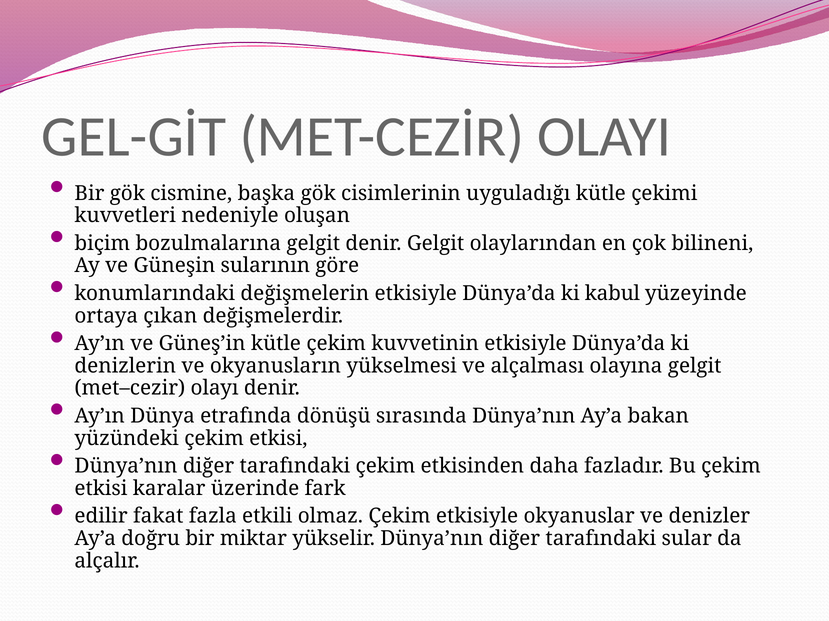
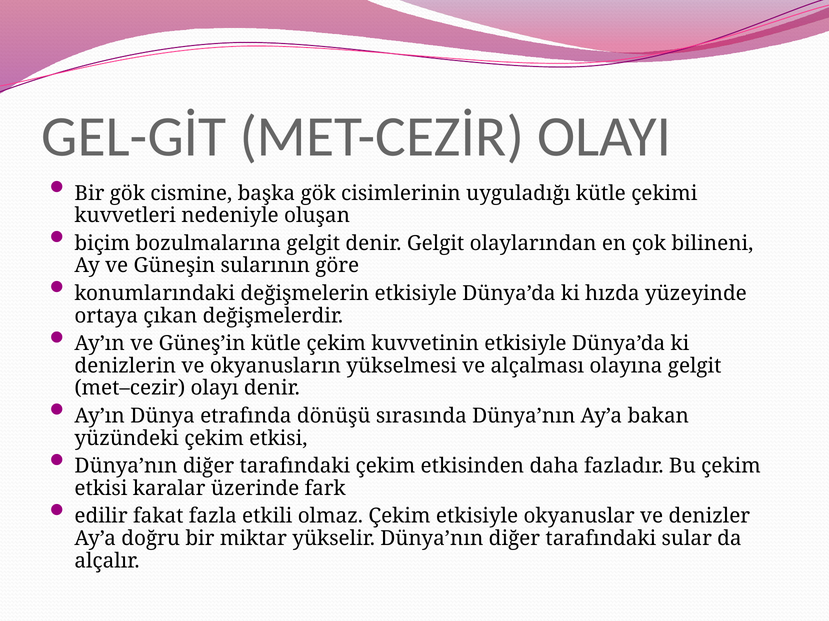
kabul: kabul -> hızda (612, 294)
